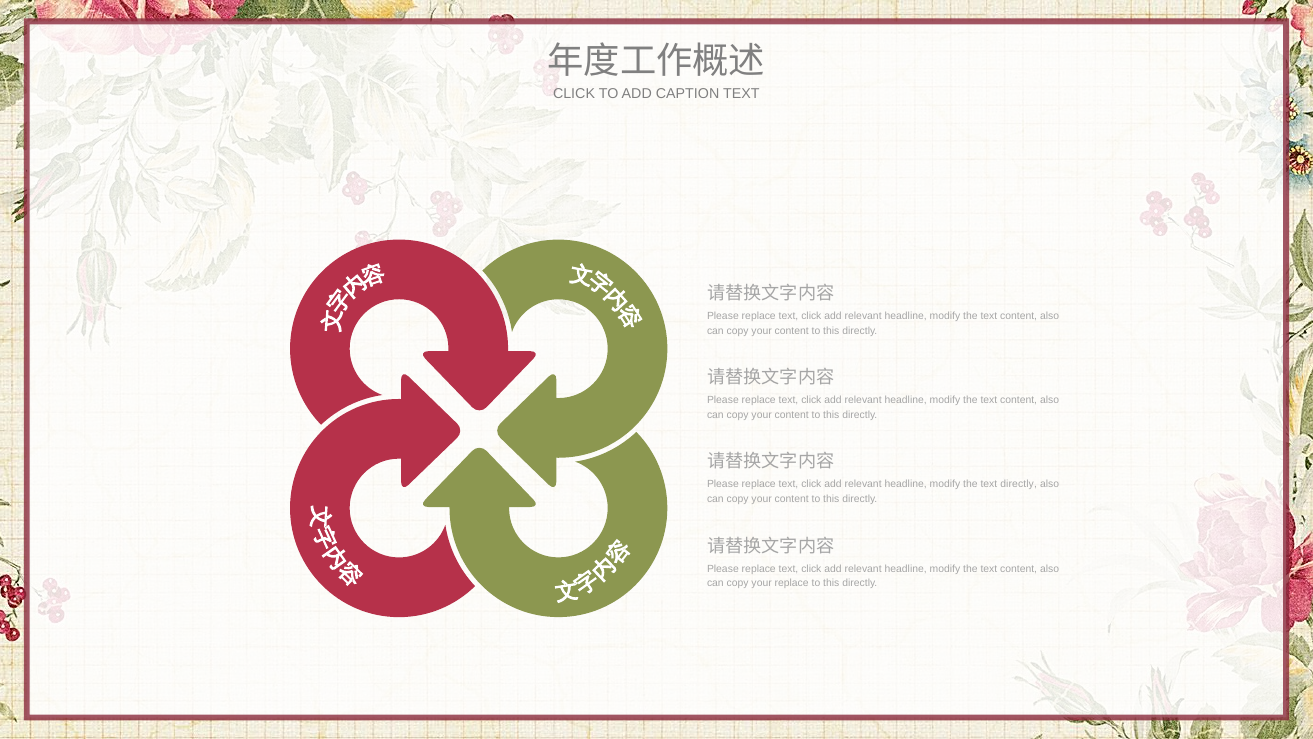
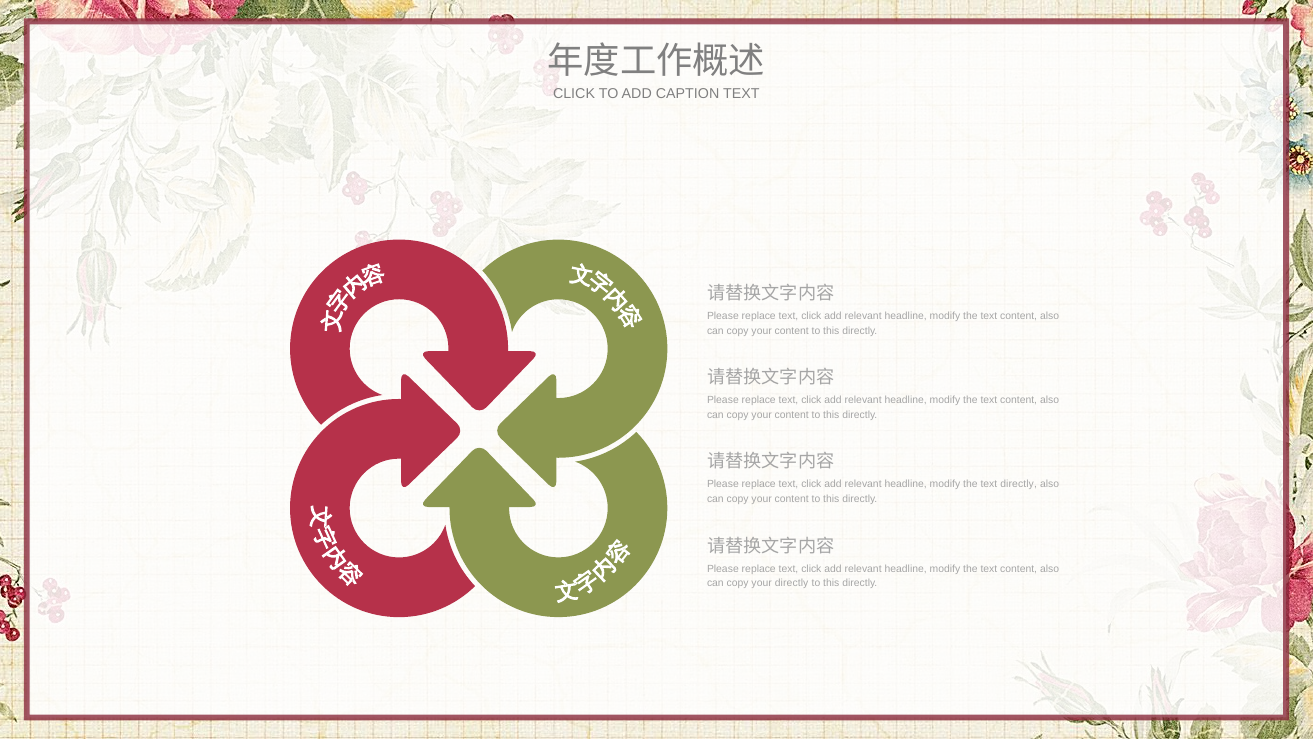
your replace: replace -> directly (792, 583)
